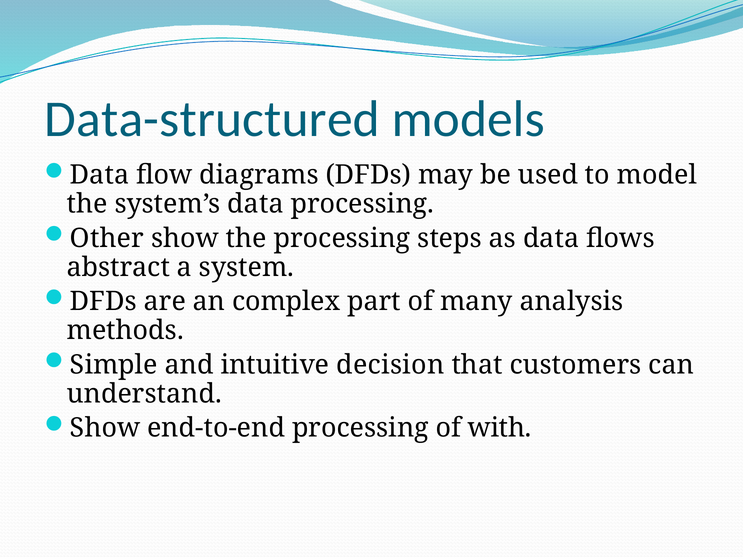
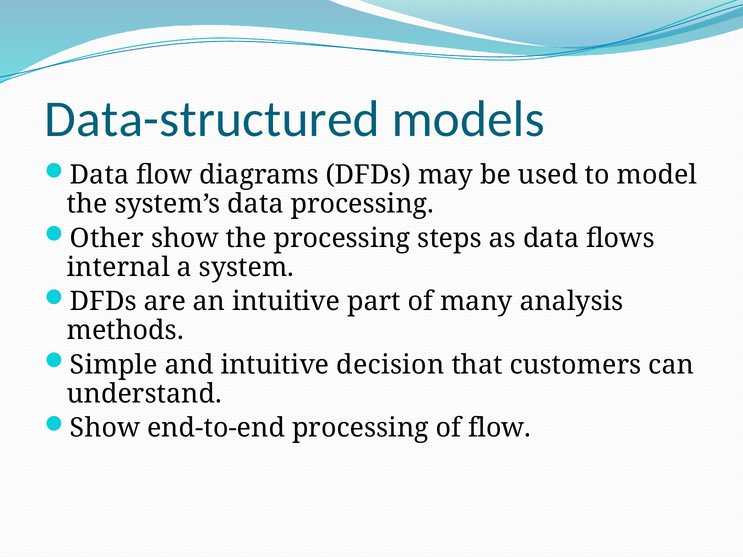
abstract: abstract -> internal (118, 267)
an complex: complex -> intuitive (286, 302)
of with: with -> flow (500, 428)
